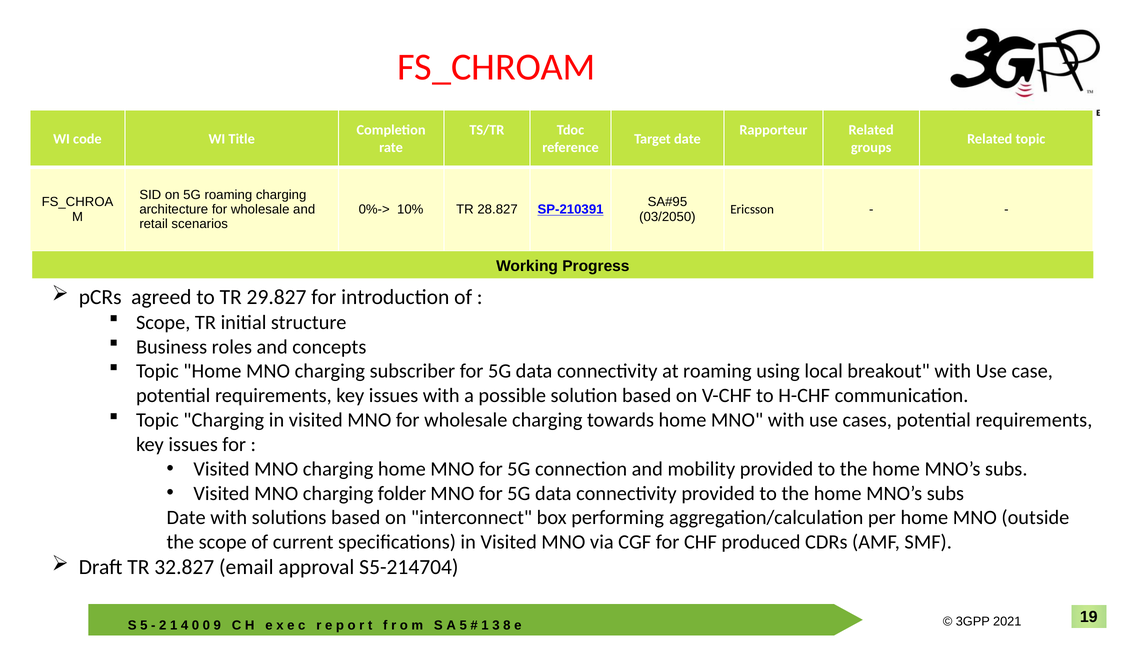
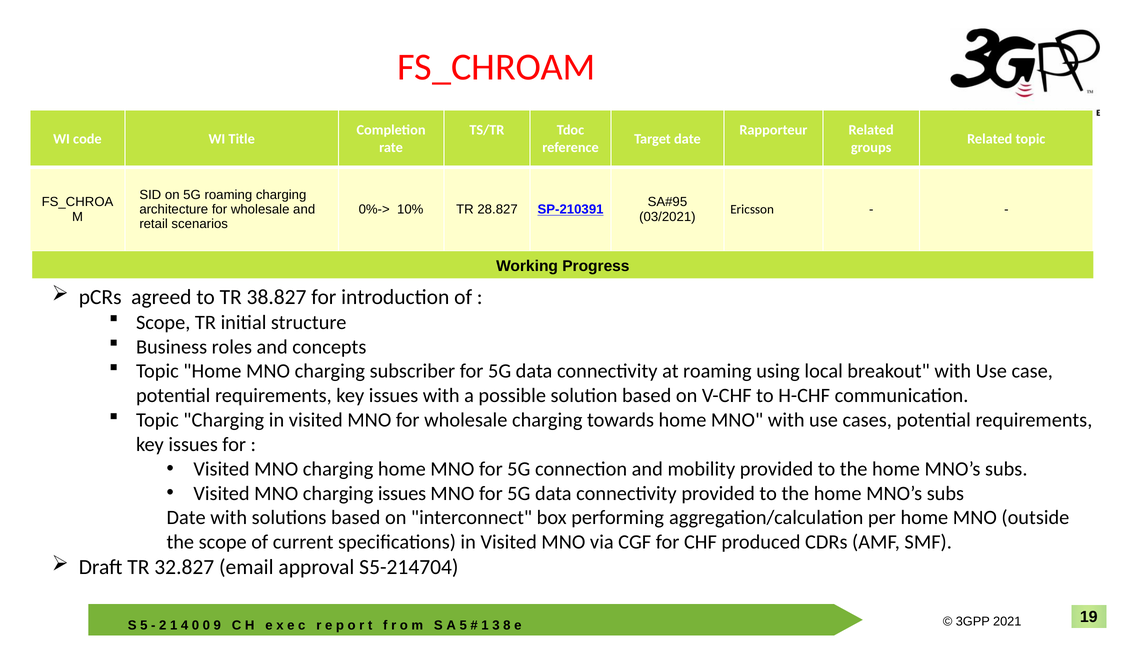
03/2050: 03/2050 -> 03/2021 (667, 217)
29.827: 29.827 -> 38.827 (277, 297)
charging folder: folder -> issues (402, 493)
